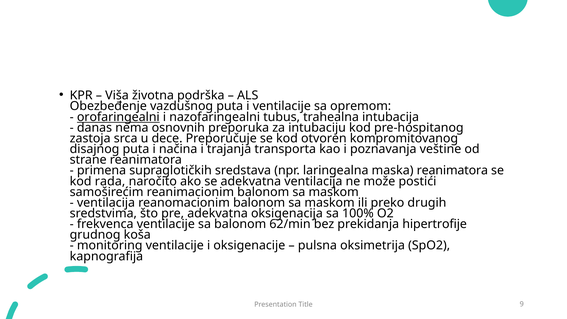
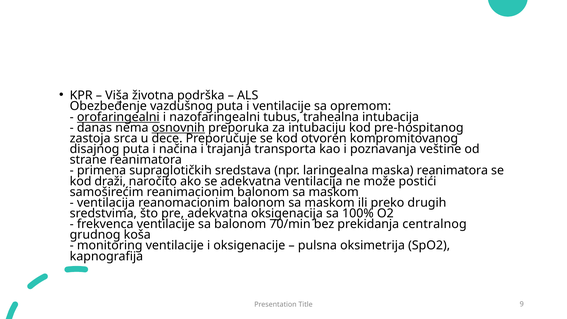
osnovnih underline: none -> present (178, 128)
rada: rada -> draži (110, 181)
62/min: 62/min -> 70/min (290, 224)
hipertrofije: hipertrofije -> centralnog (435, 224)
